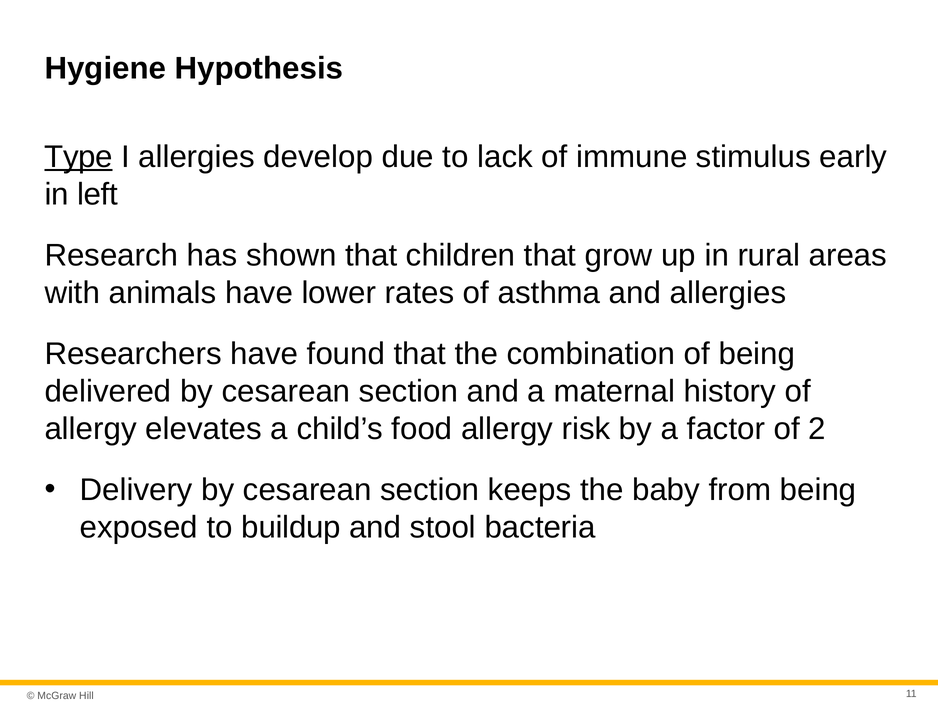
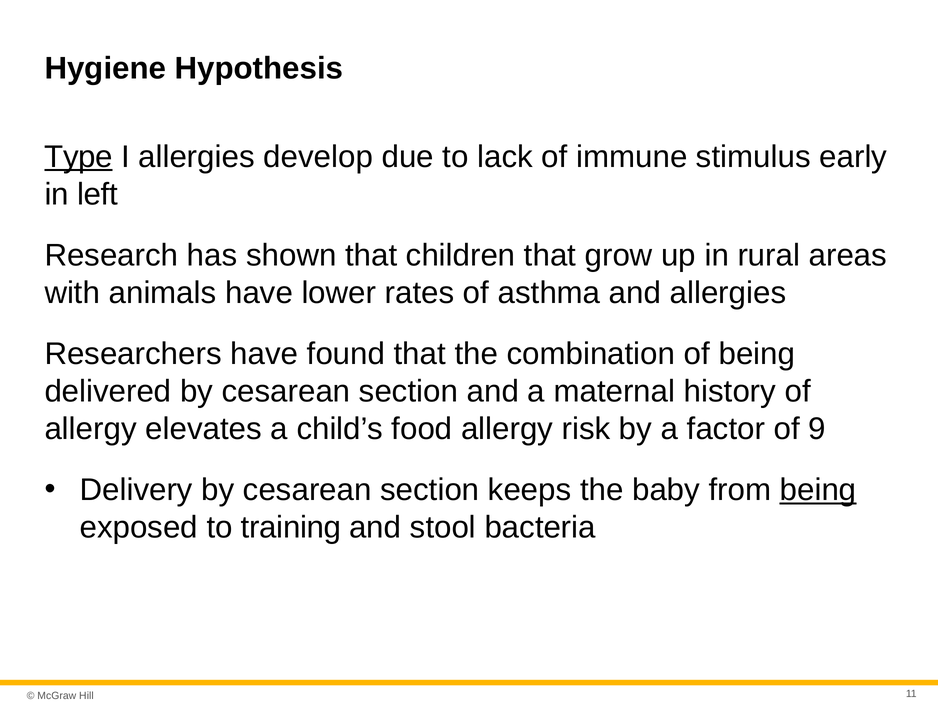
2: 2 -> 9 (817, 429)
being underline: none -> present (818, 490)
buildup: buildup -> training (291, 527)
